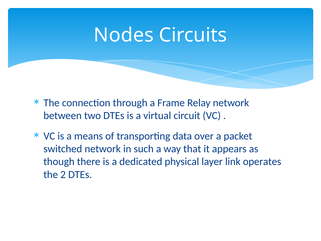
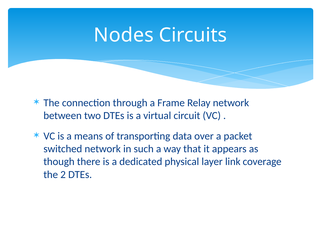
operates: operates -> coverage (262, 162)
